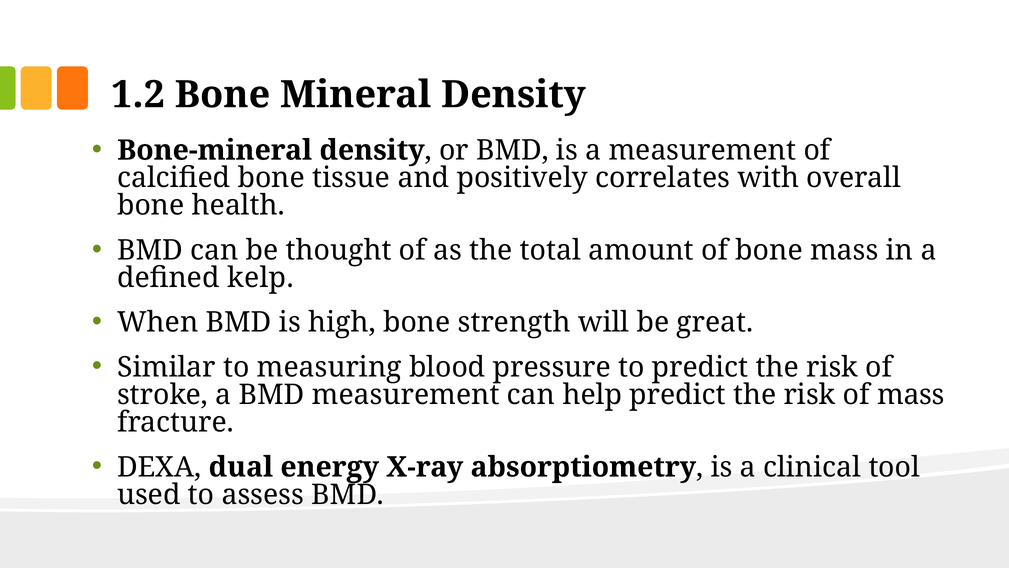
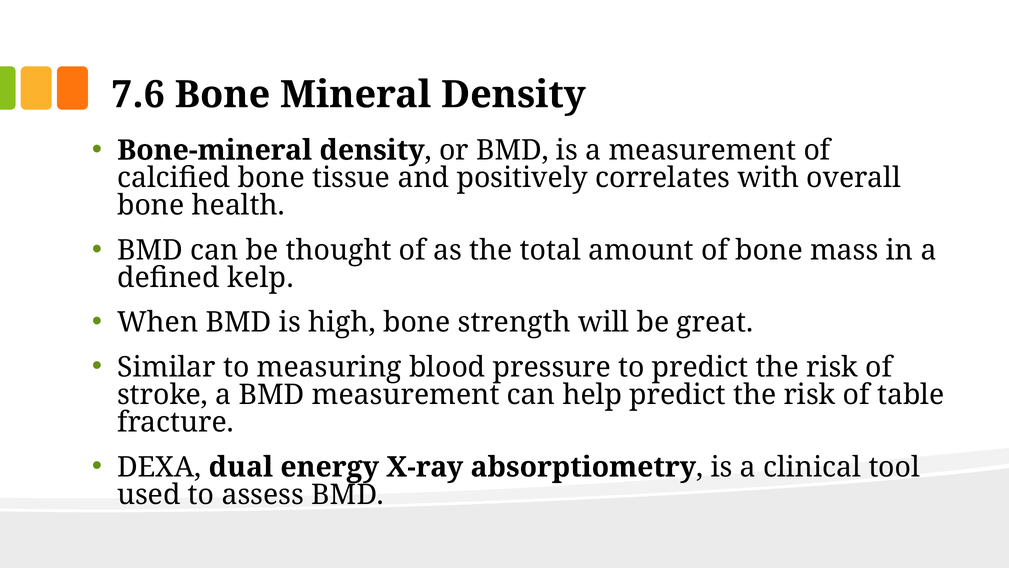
1.2: 1.2 -> 7.6 (138, 95)
of mass: mass -> table (911, 395)
